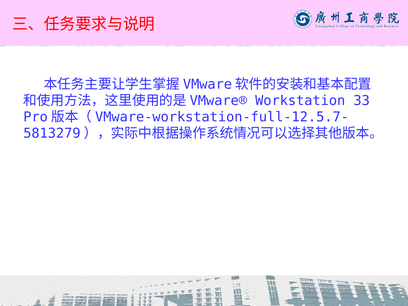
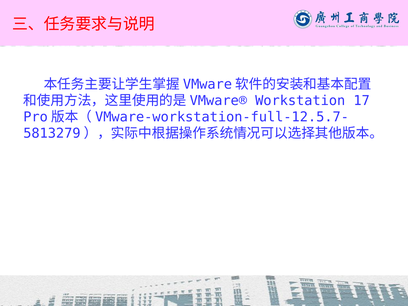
33: 33 -> 17 (362, 101)
